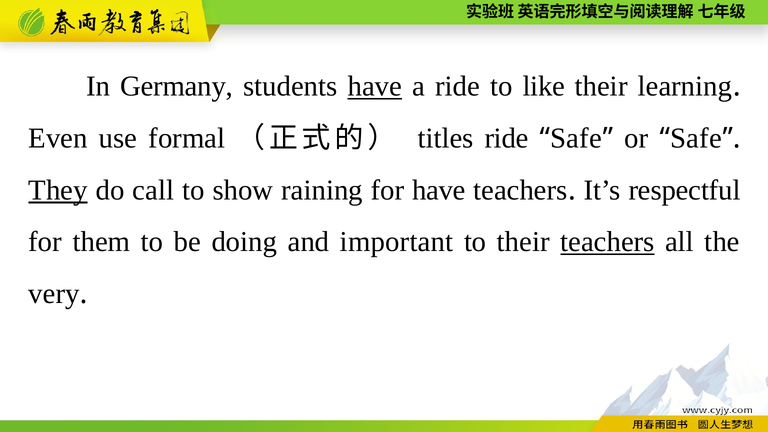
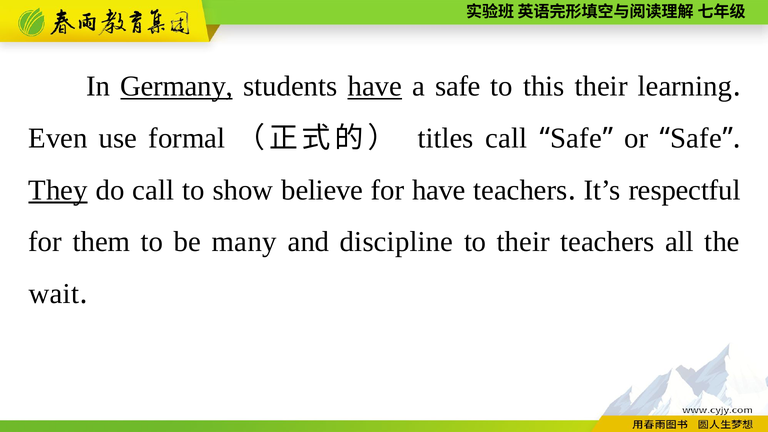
Germany underline: none -> present (177, 86)
a ride: ride -> safe (458, 86)
like: like -> this (544, 86)
titles ride: ride -> call (506, 138)
raining: raining -> believe (322, 190)
doing: doing -> many (244, 242)
important: important -> discipline (397, 242)
teachers underline: present -> none (607, 242)
very: very -> wait (54, 294)
